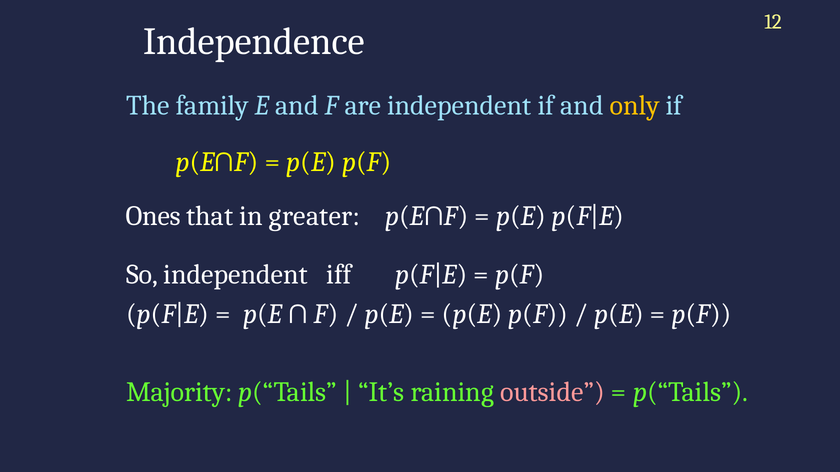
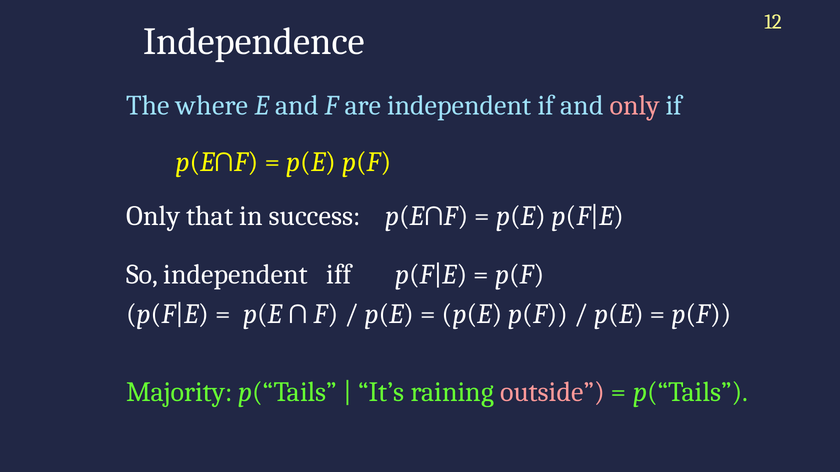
family: family -> where (212, 106)
only colour: yellow -> pink (635, 106)
Ones: Ones -> Only (153, 216)
greater: greater -> success (315, 216)
